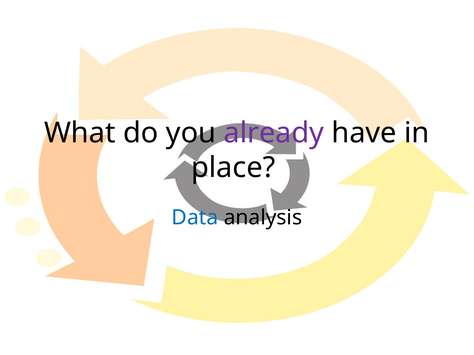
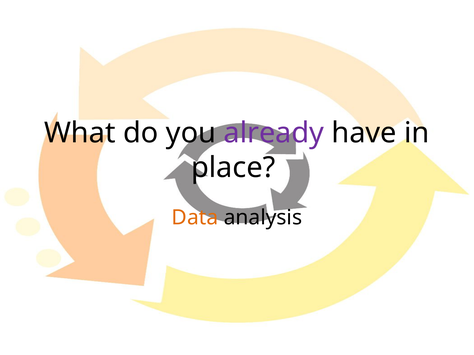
Data colour: blue -> orange (195, 218)
